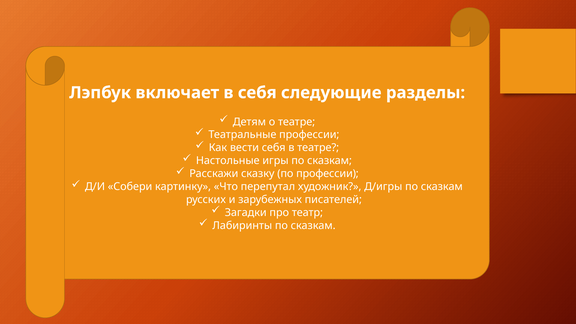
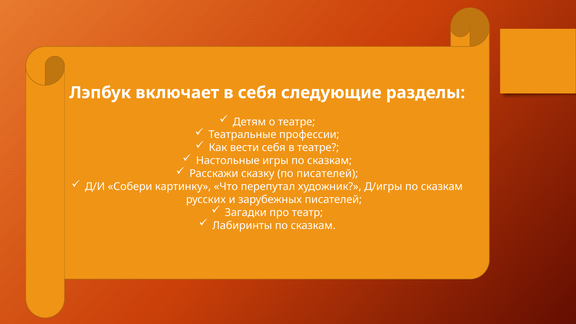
по профессии: профессии -> писателей (327, 174)
